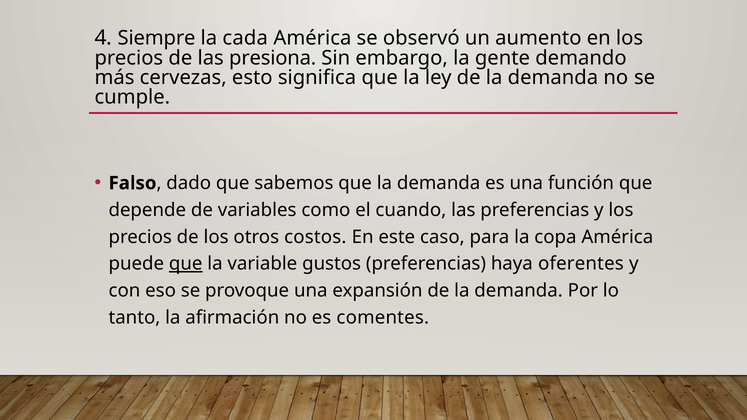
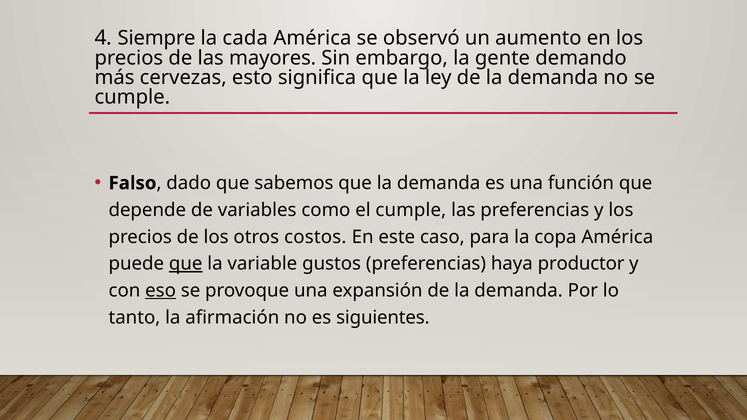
presiona: presiona -> mayores (273, 58)
el cuando: cuando -> cumple (411, 210)
oferentes: oferentes -> productor (581, 264)
eso underline: none -> present (161, 291)
comentes: comentes -> siguientes (383, 318)
